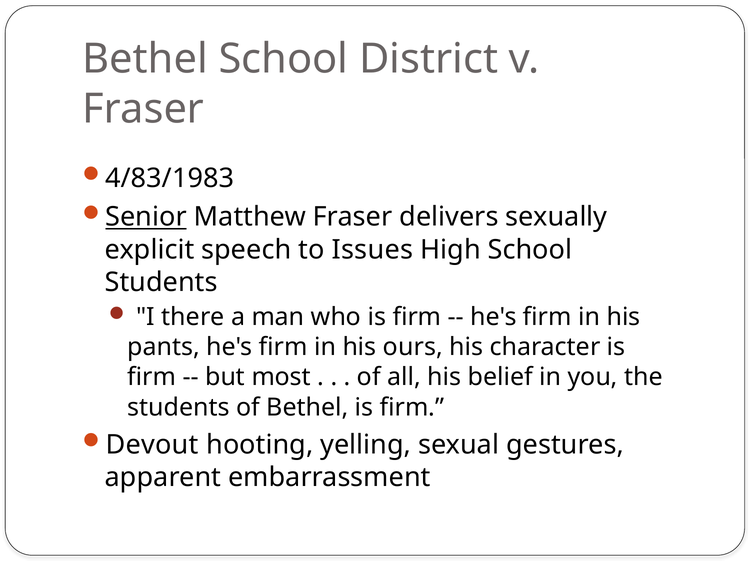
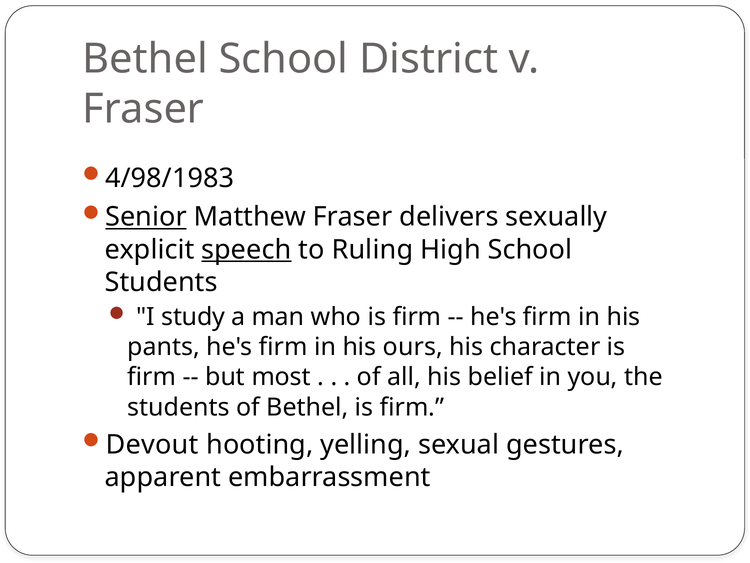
4/83/1983: 4/83/1983 -> 4/98/1983 (170, 178)
speech underline: none -> present (246, 249)
Issues: Issues -> Ruling (372, 249)
there: there -> study (193, 317)
